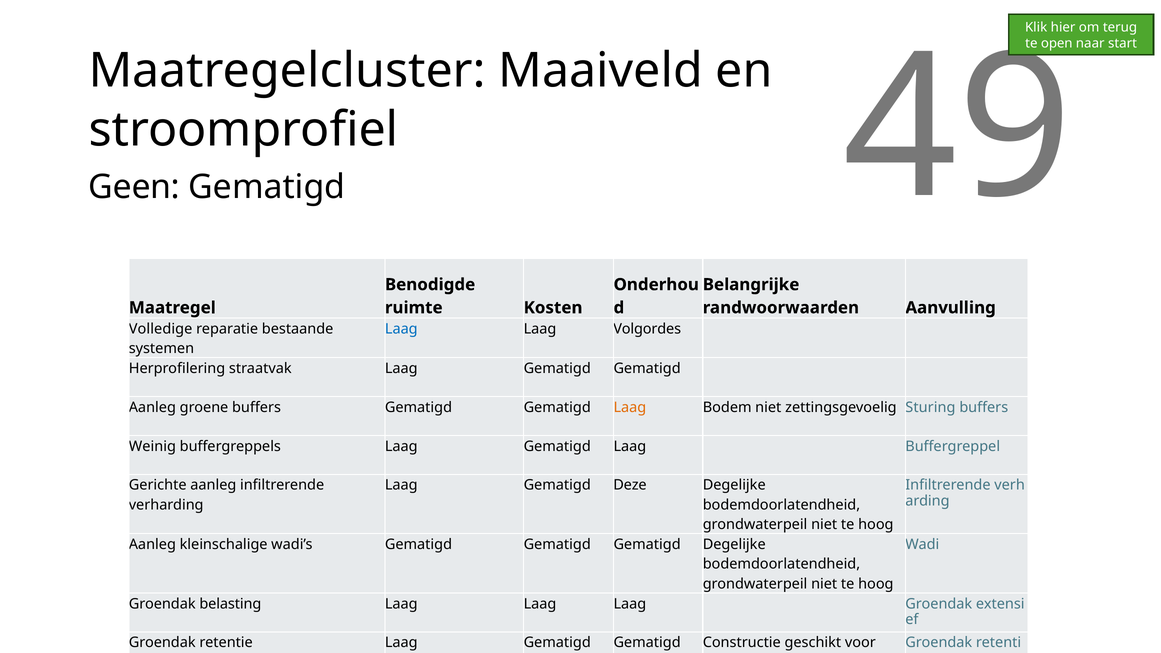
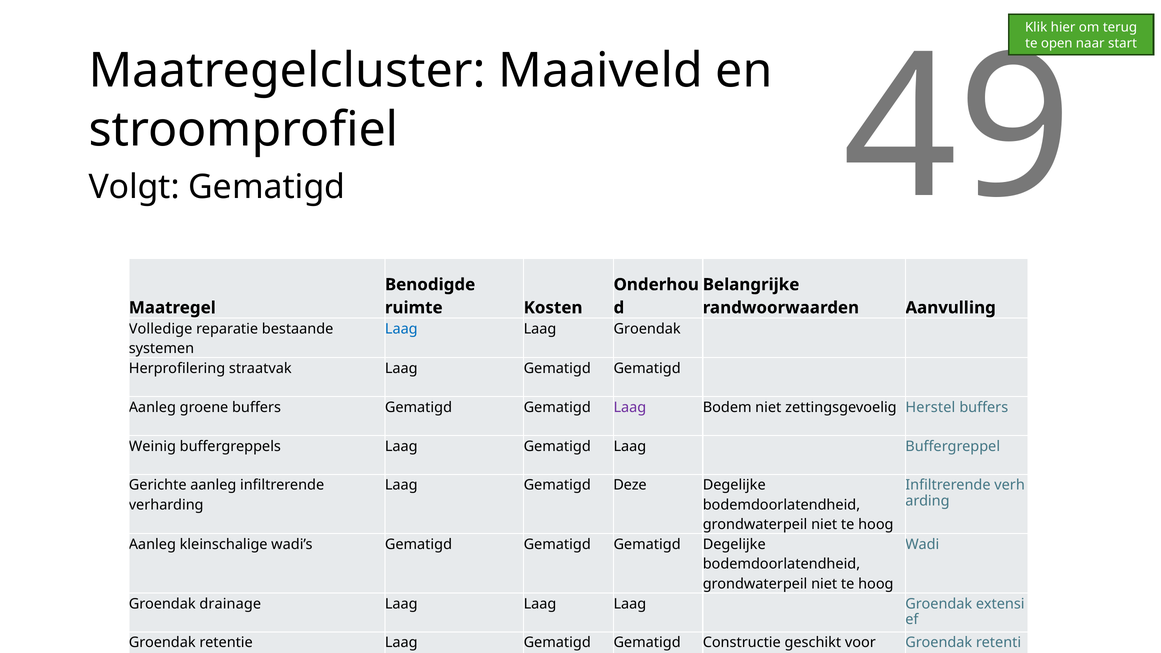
Geen: Geen -> Volgt (134, 187)
Volgordes: Volgordes -> Groendak (647, 329)
Laag colour: orange -> purple (630, 407)
Sturing: Sturing -> Herstel (930, 407)
Groendak belasting: belasting -> drainage (230, 604)
